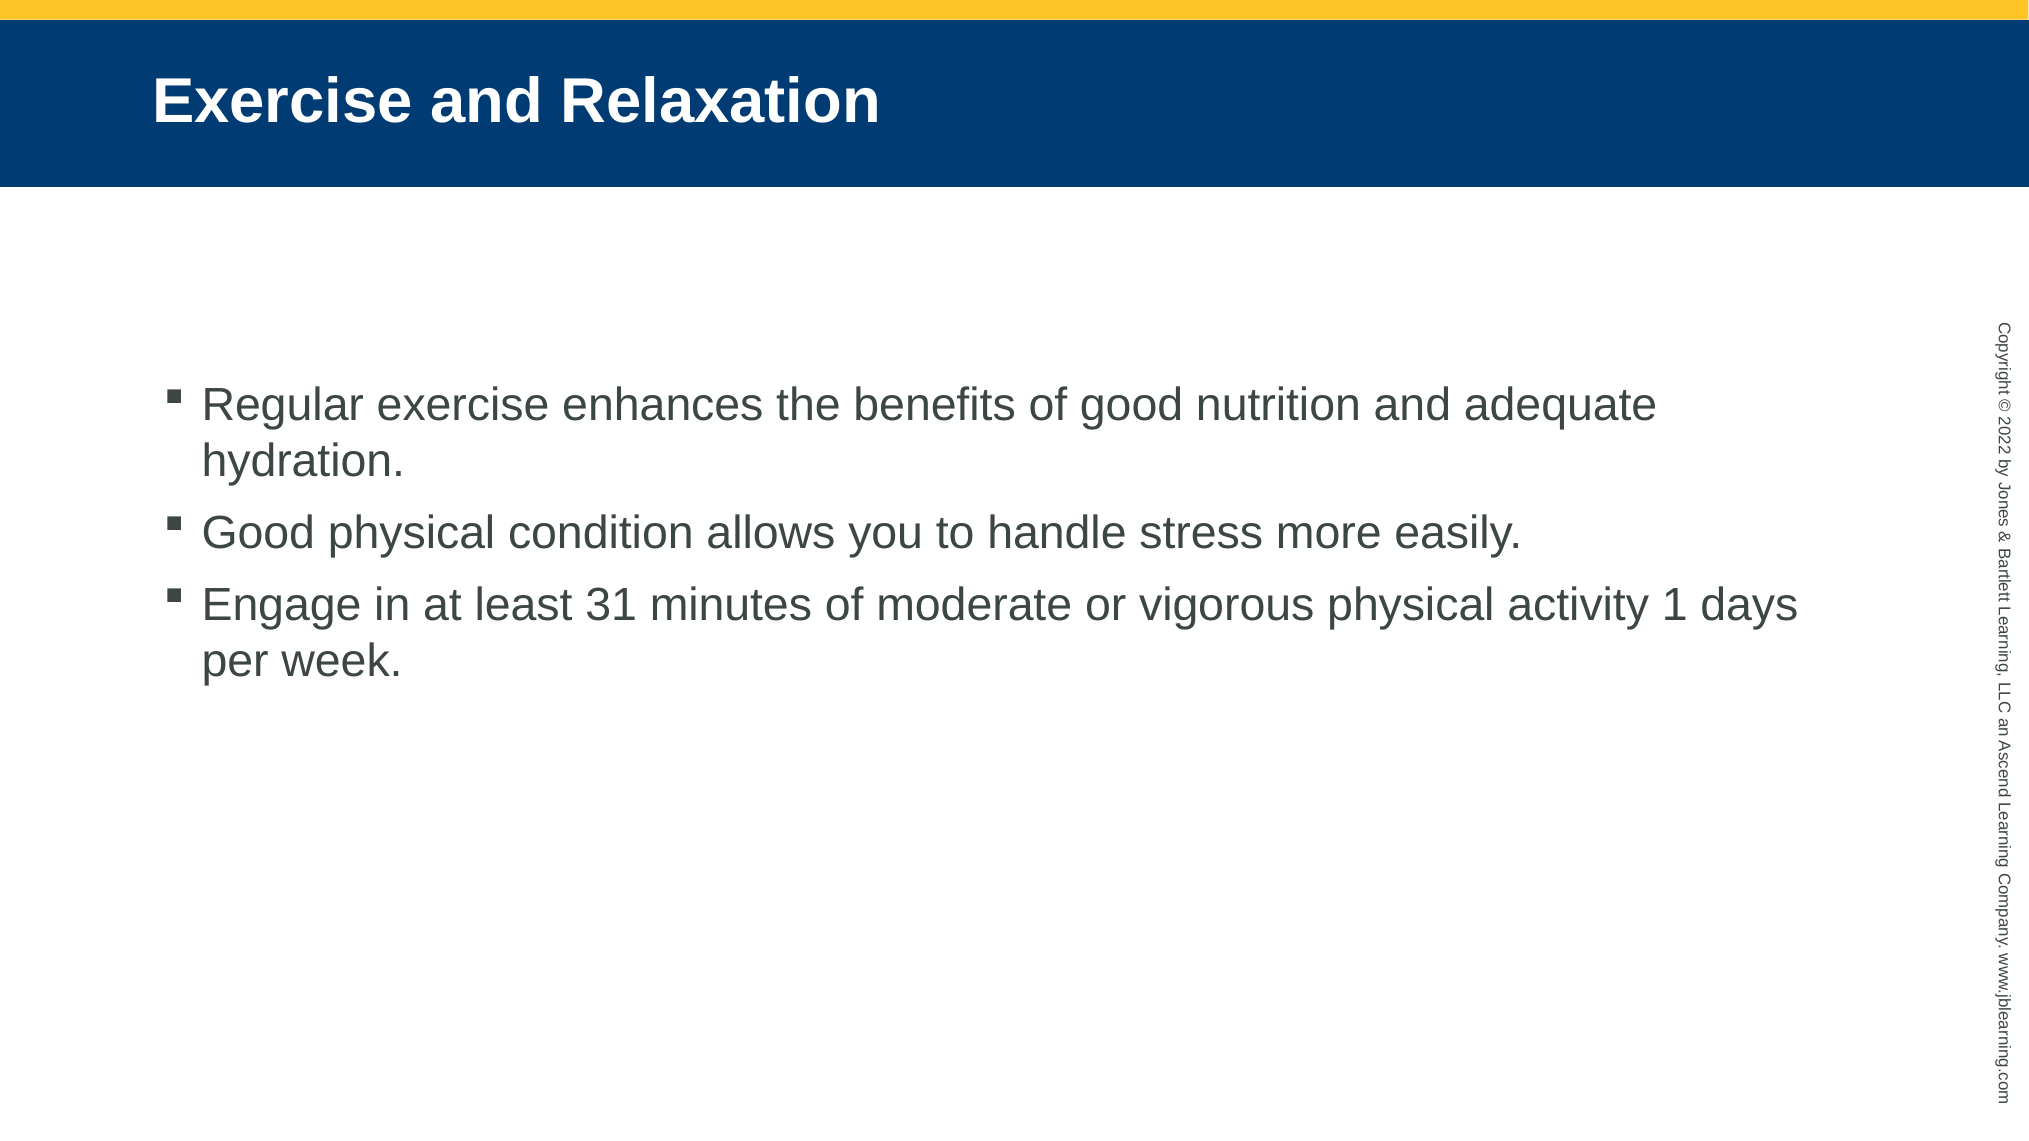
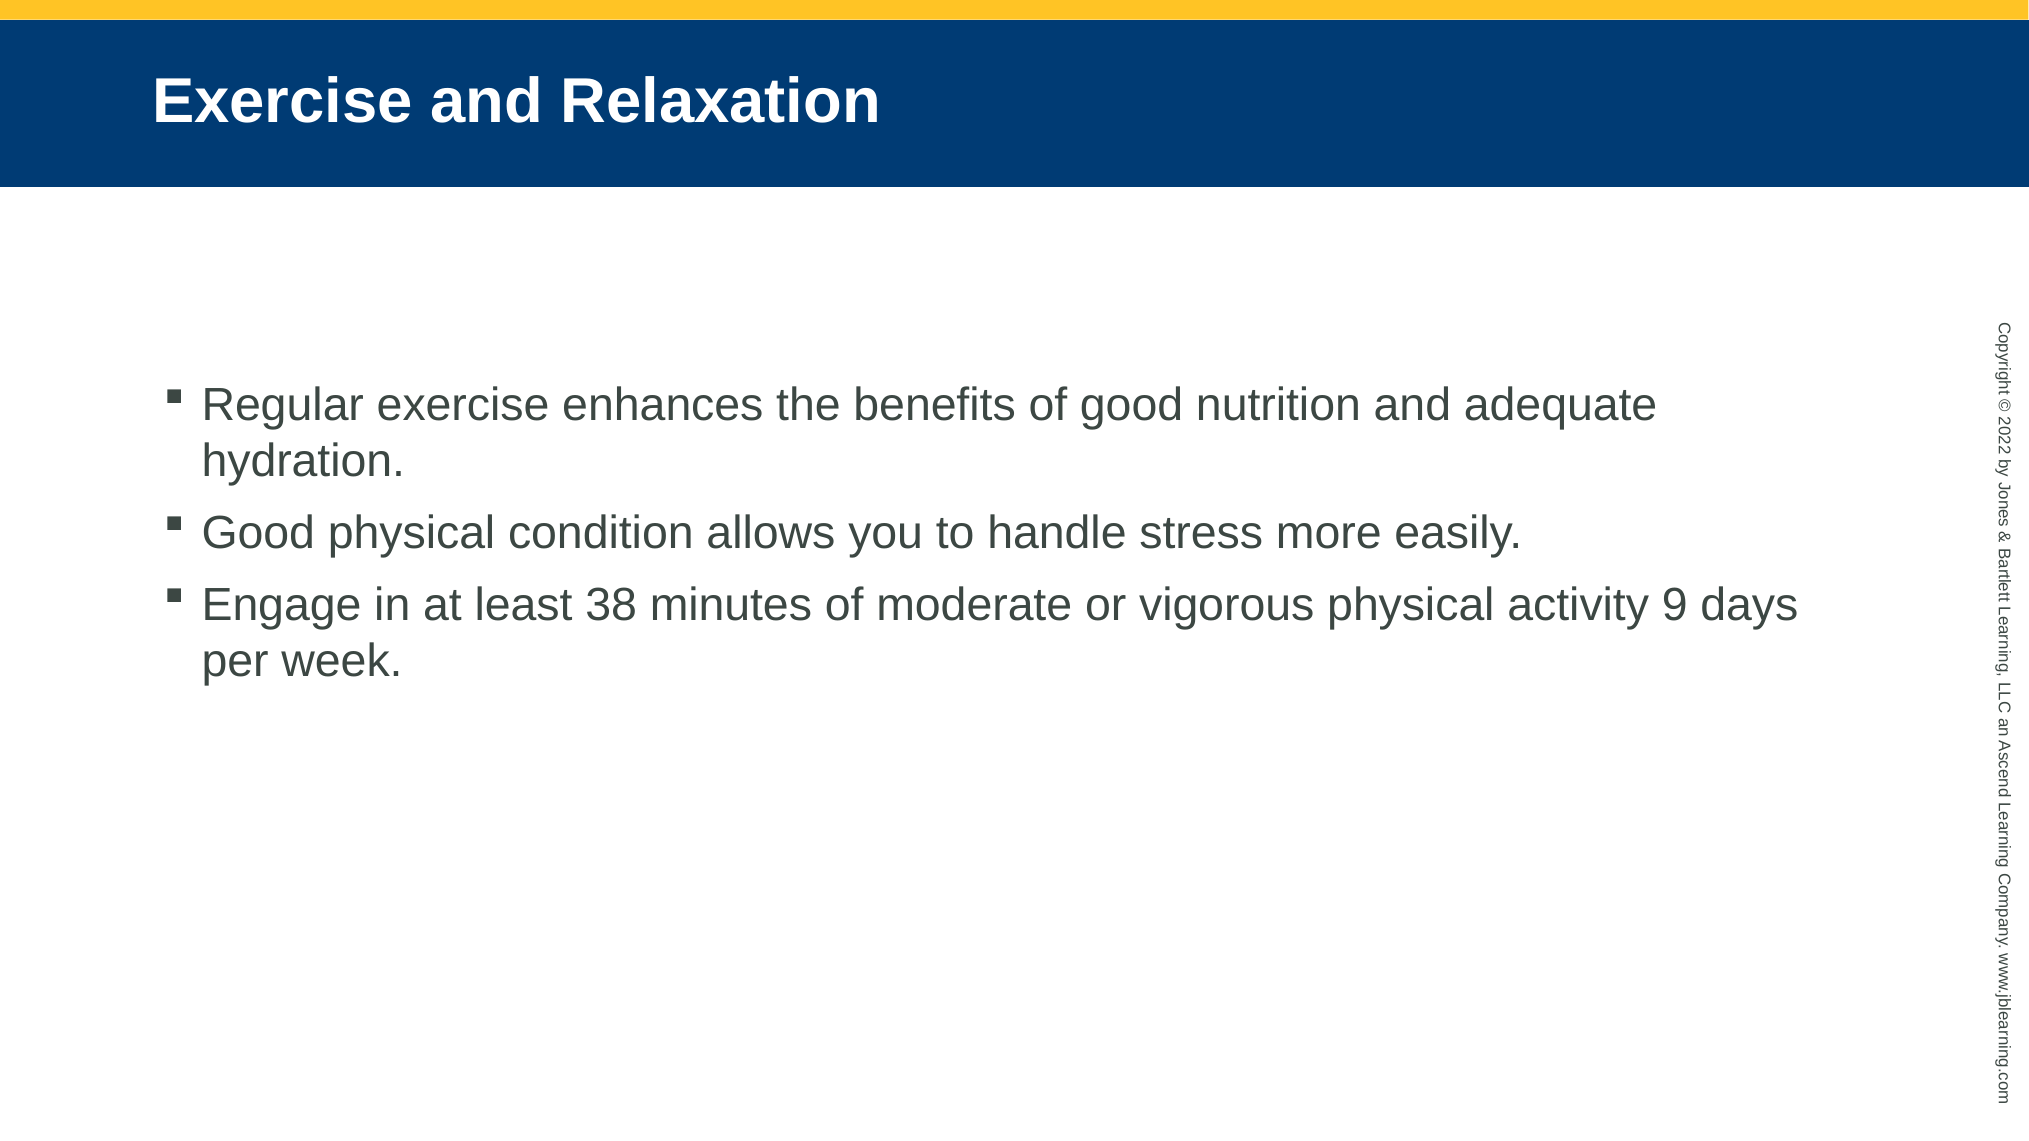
31: 31 -> 38 (611, 605)
1: 1 -> 9 (1675, 605)
